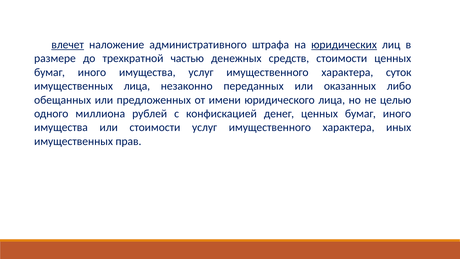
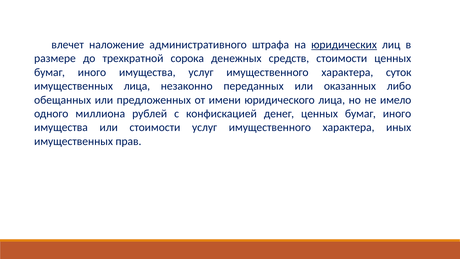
влечет underline: present -> none (68, 45)
частью: частью -> сорока (187, 58)
целью: целью -> имело (396, 100)
